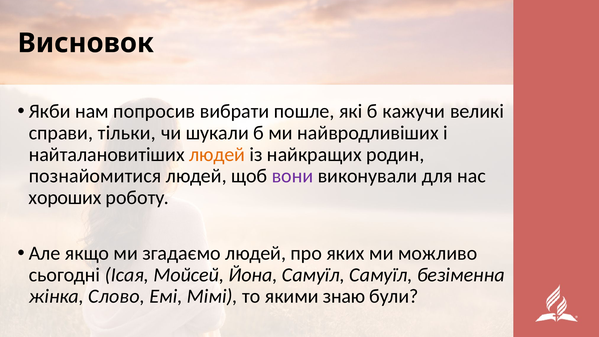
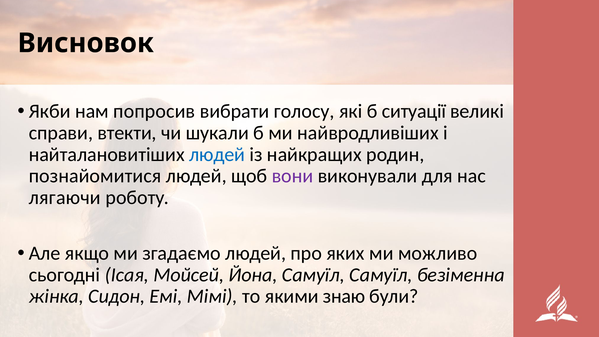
пошле: пошле -> голосу (304, 111)
кажучи: кажучи -> ситуації (414, 111)
тільки: тільки -> втекти (127, 133)
людей colour: orange -> blue (217, 154)
хороших: хороших -> лягаючи (65, 198)
Слово: Слово -> Сидон (117, 296)
